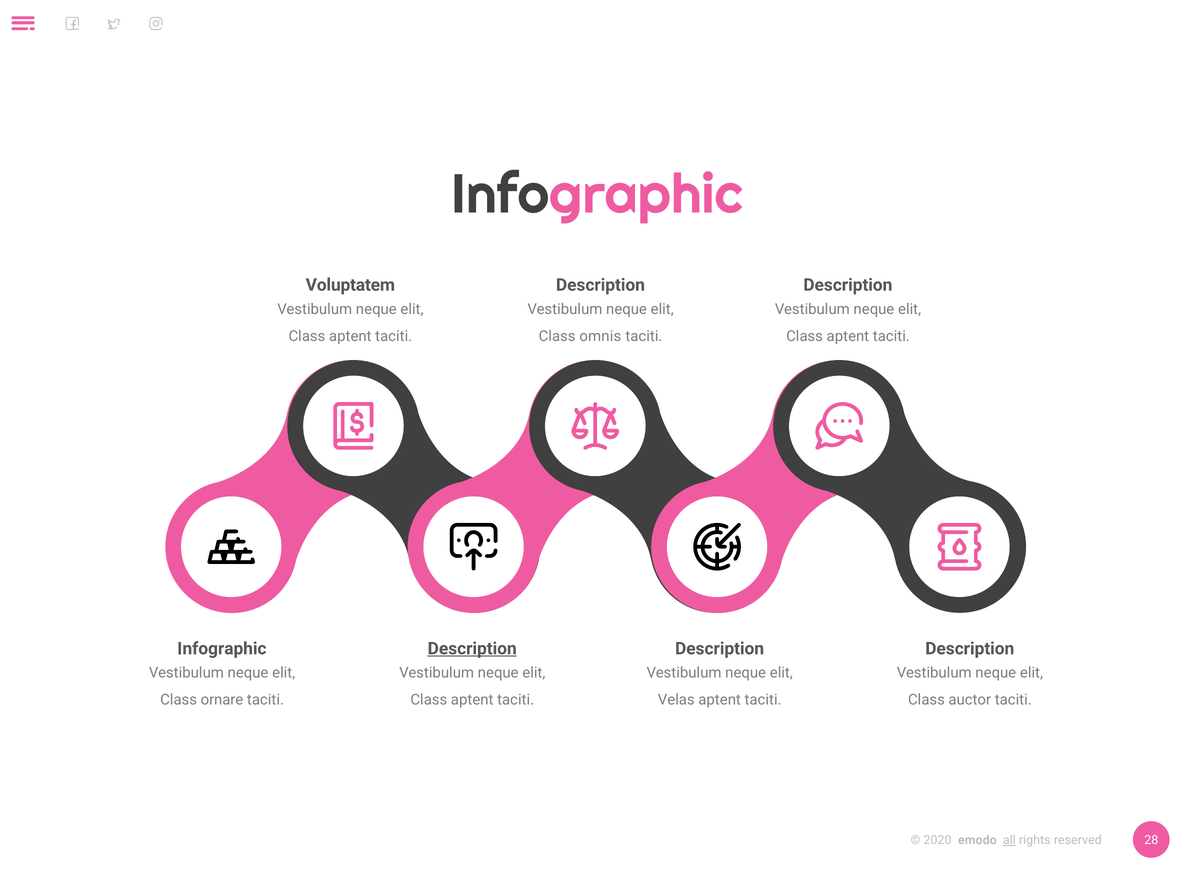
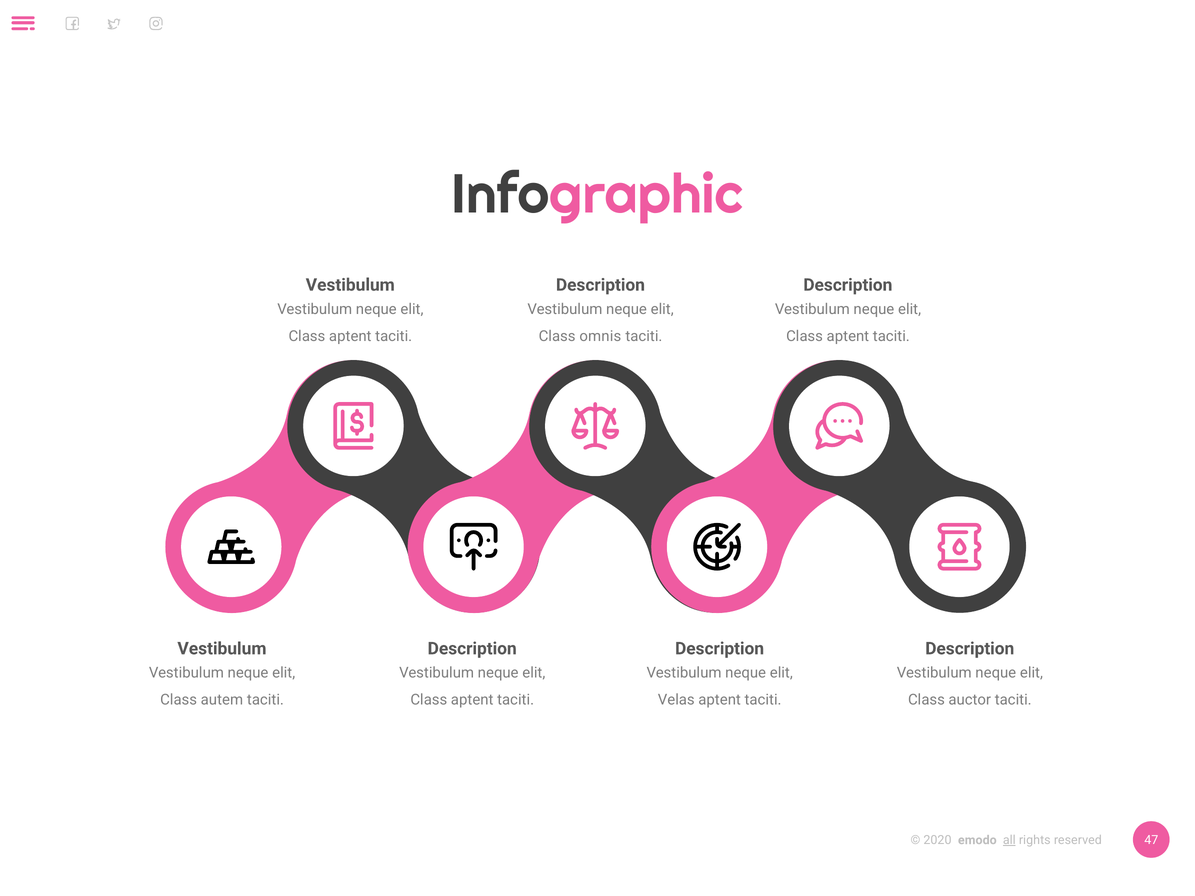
Voluptatem: Voluptatem -> Vestibulum (350, 285)
Infographic: Infographic -> Vestibulum (222, 649)
Description underline: present -> none (472, 649)
ornare: ornare -> autem (222, 700)
28: 28 -> 47 (1151, 841)
